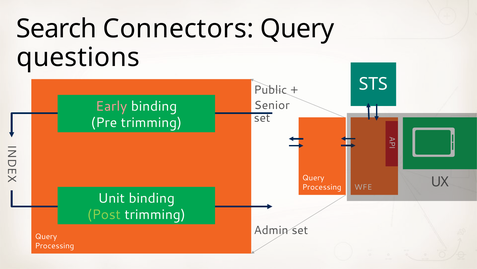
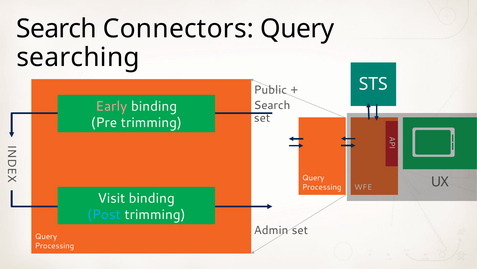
questions: questions -> searching (78, 57)
Senior: Senior -> Search (272, 105)
Unit: Unit -> Visit (111, 198)
Post colour: light green -> light blue (104, 214)
